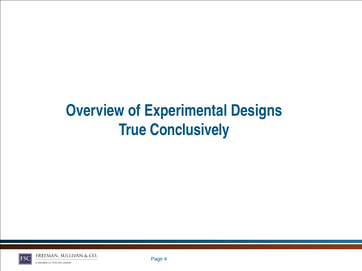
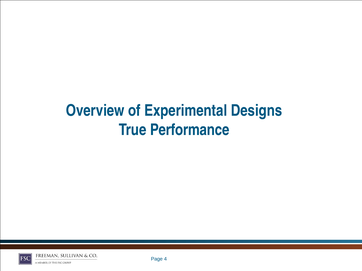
Conclusively: Conclusively -> Performance (190, 130)
